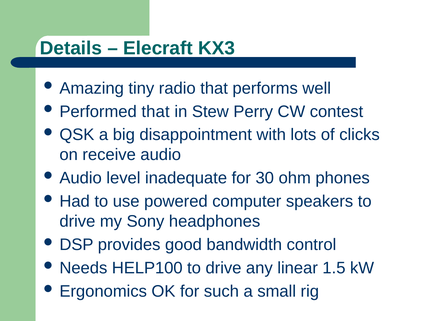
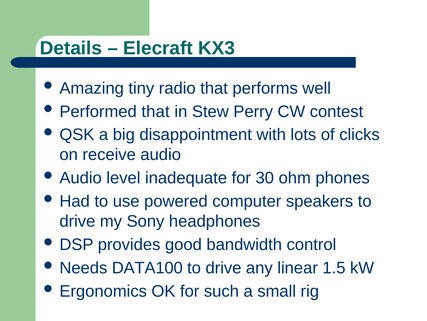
HELP100: HELP100 -> DATA100 (147, 267)
